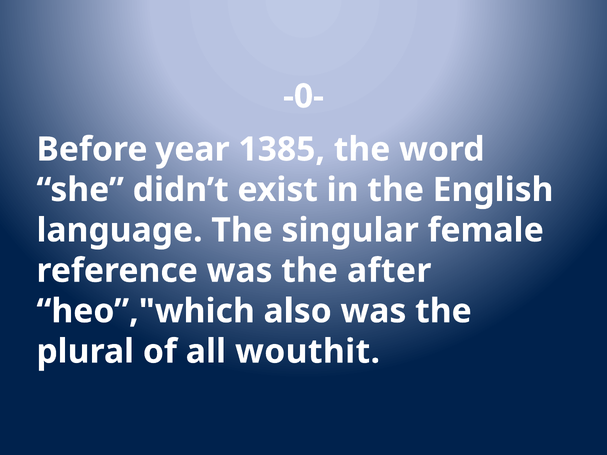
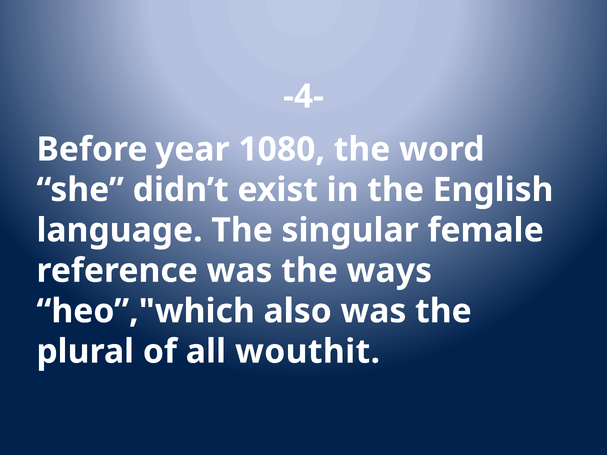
-0-: -0- -> -4- (304, 96)
1385: 1385 -> 1080 (282, 150)
after: after -> ways (389, 271)
